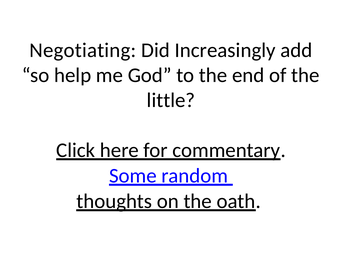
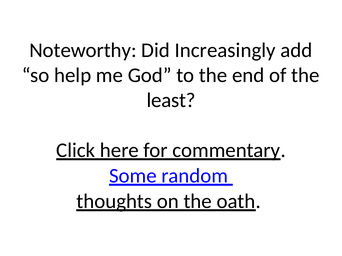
Negotiating: Negotiating -> Noteworthy (83, 50)
little: little -> least (171, 101)
